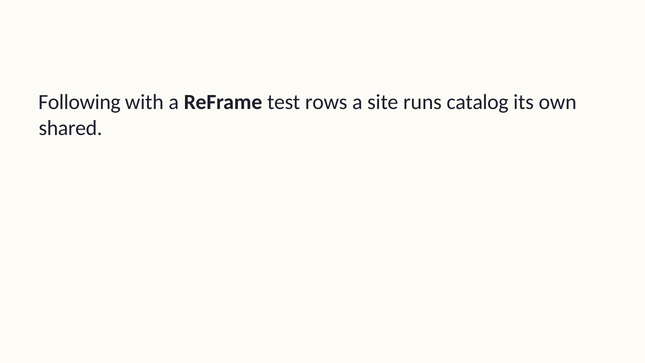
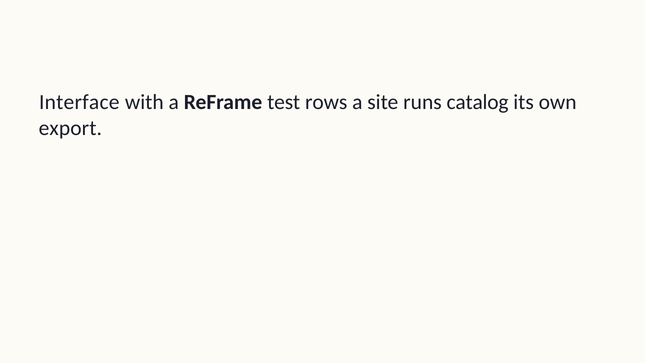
Following: Following -> Interface (79, 102)
shared: shared -> export (70, 128)
